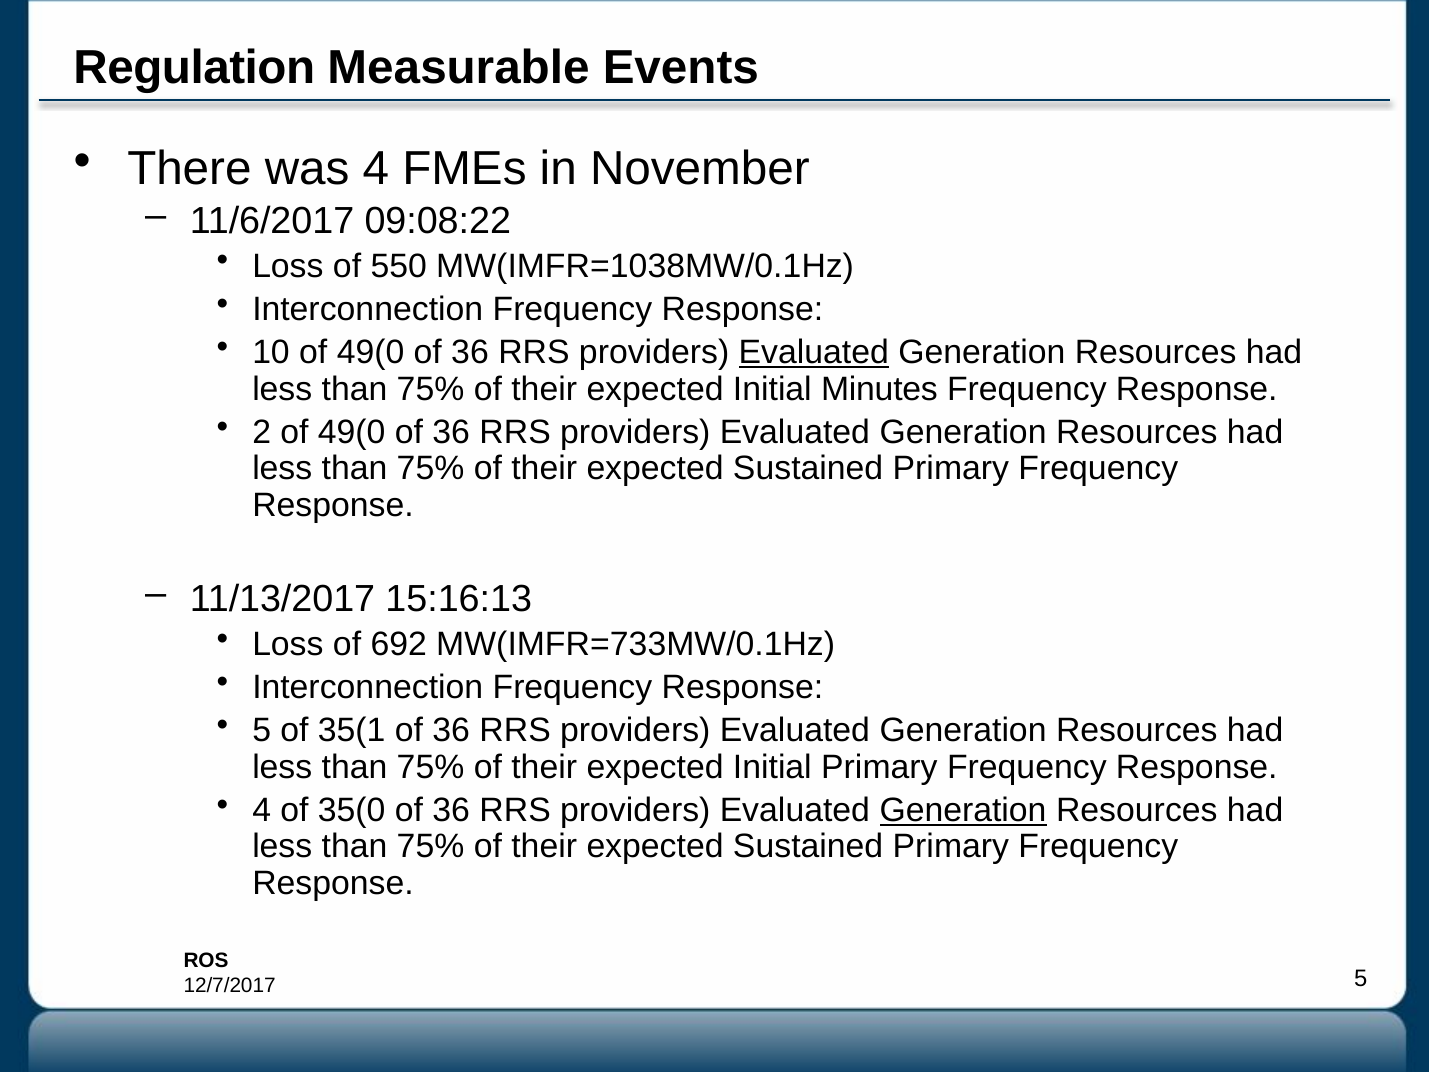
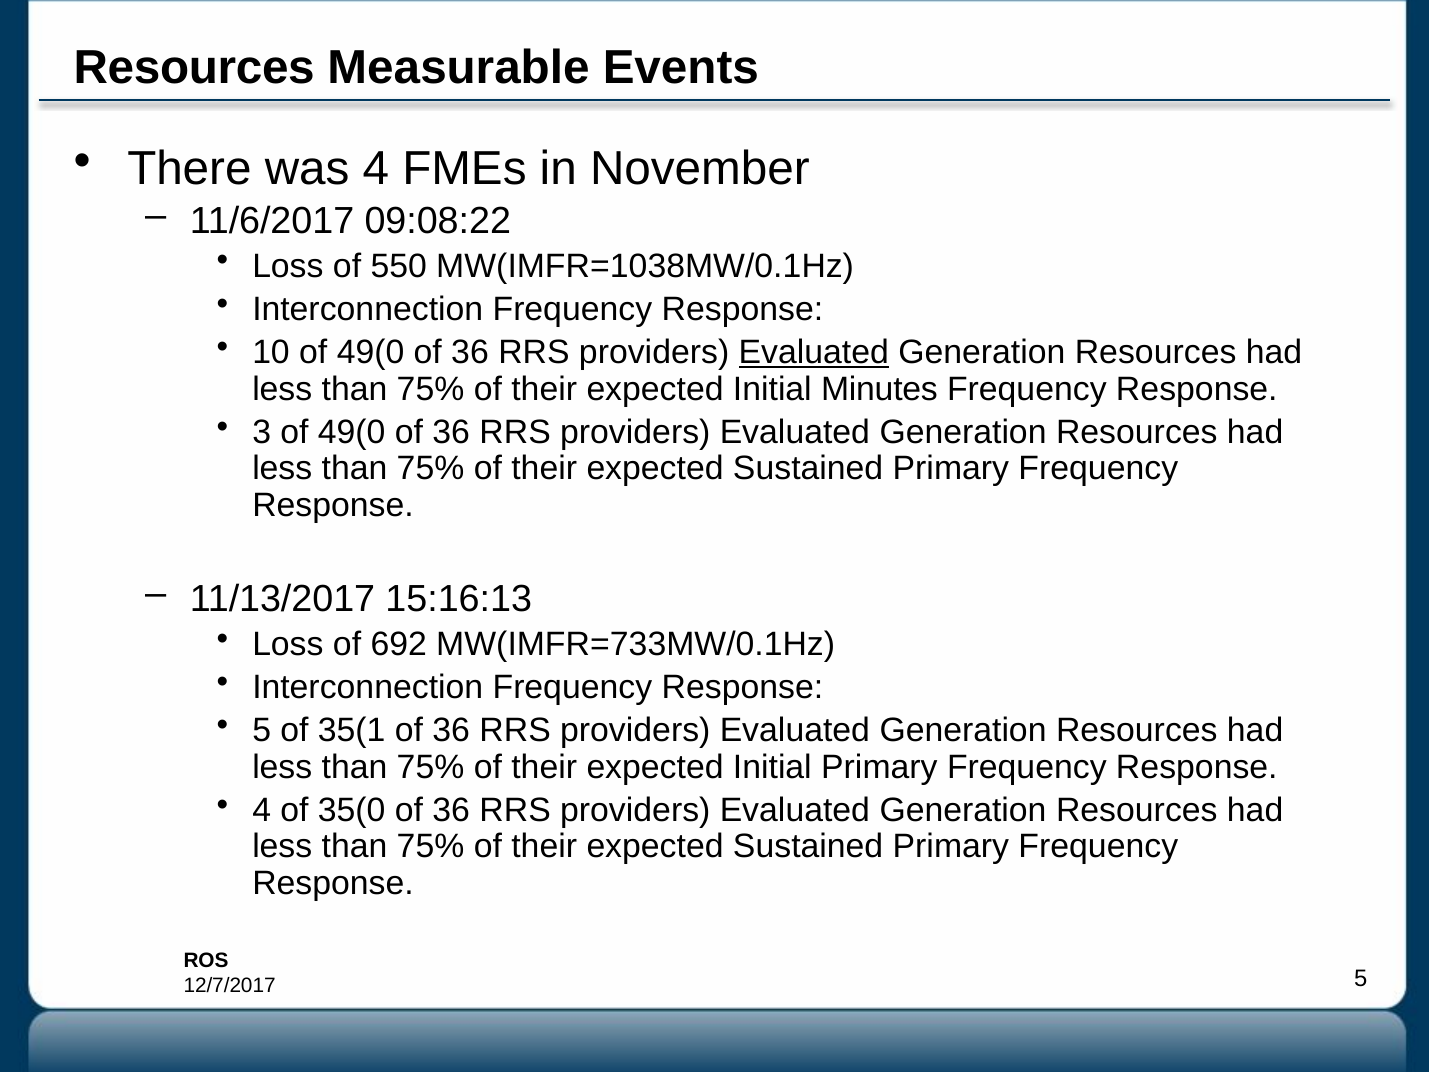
Regulation: Regulation -> Resources (194, 67)
2: 2 -> 3 (262, 432)
Generation underline: present -> none (963, 810)
